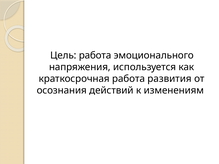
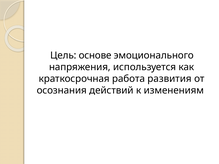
Цель работа: работа -> основе (95, 56)
